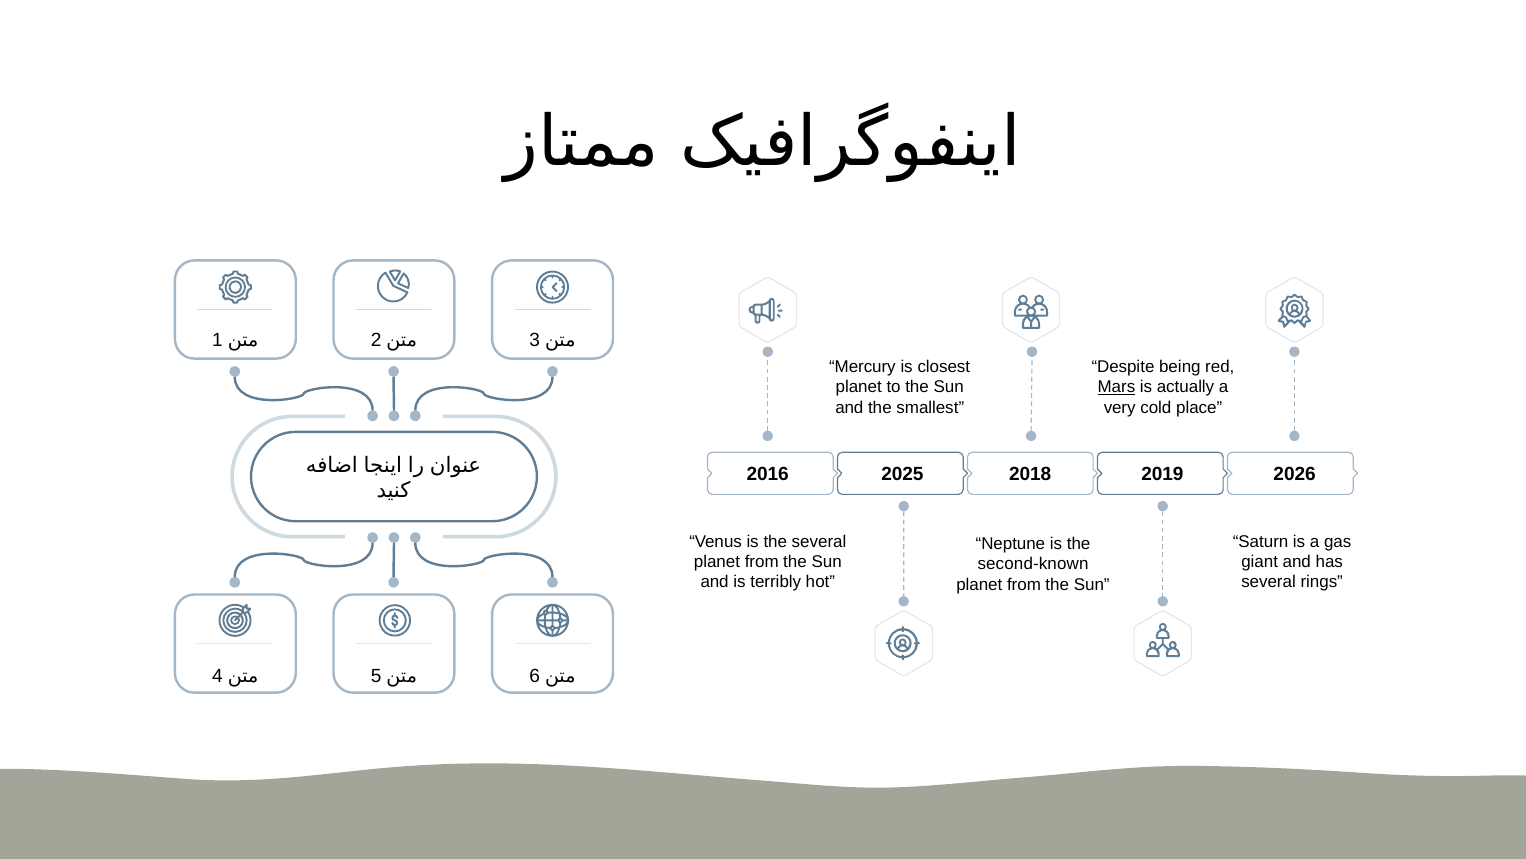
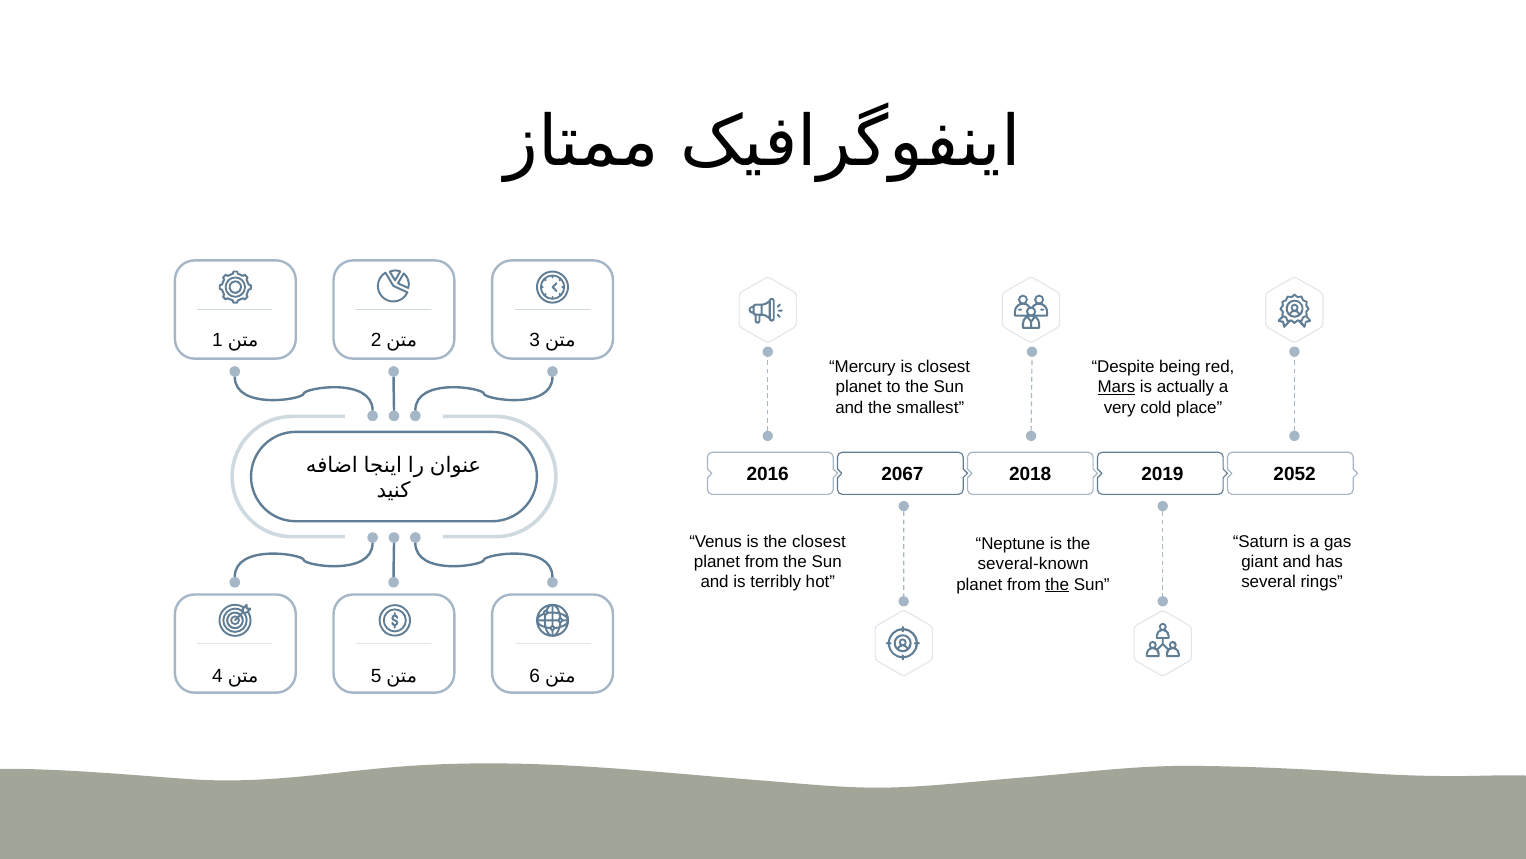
2025: 2025 -> 2067 (902, 474)
2026: 2026 -> 2052 (1295, 474)
the several: several -> closest (819, 541)
second-known: second-known -> several-known (1033, 564)
the underline: none -> present (1057, 584)
